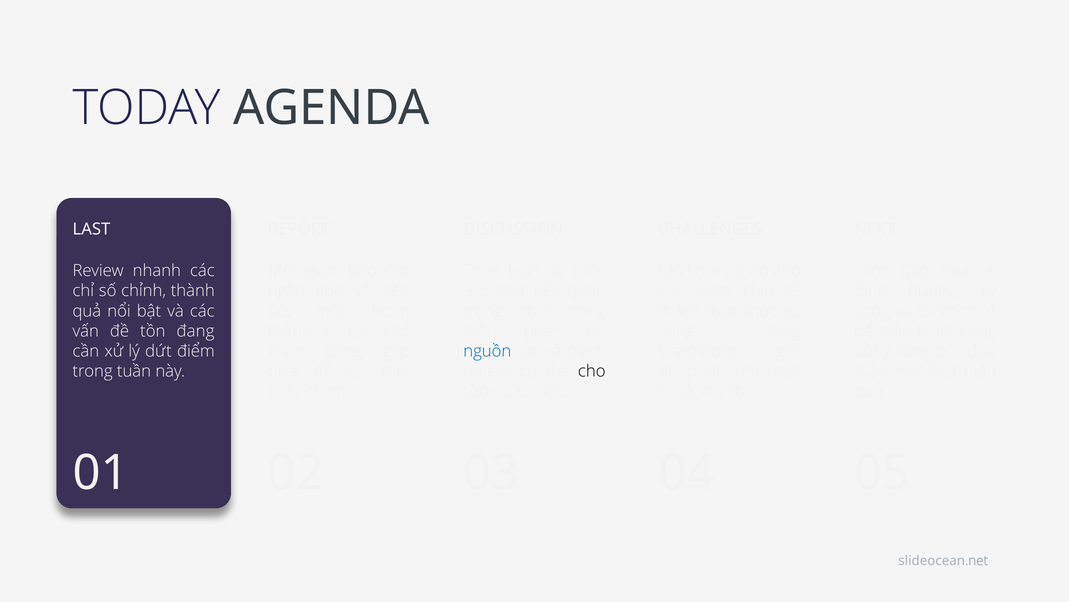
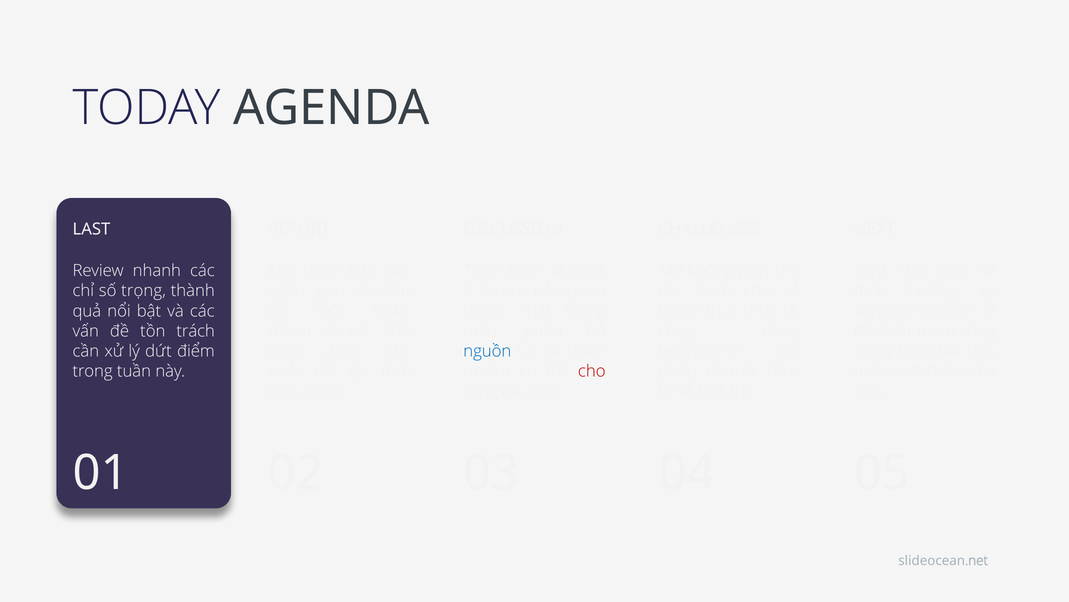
số chỉnh: chỉnh -> trọng (144, 291)
tồn đang: đang -> trách (196, 331)
cho colour: black -> red (592, 371)
